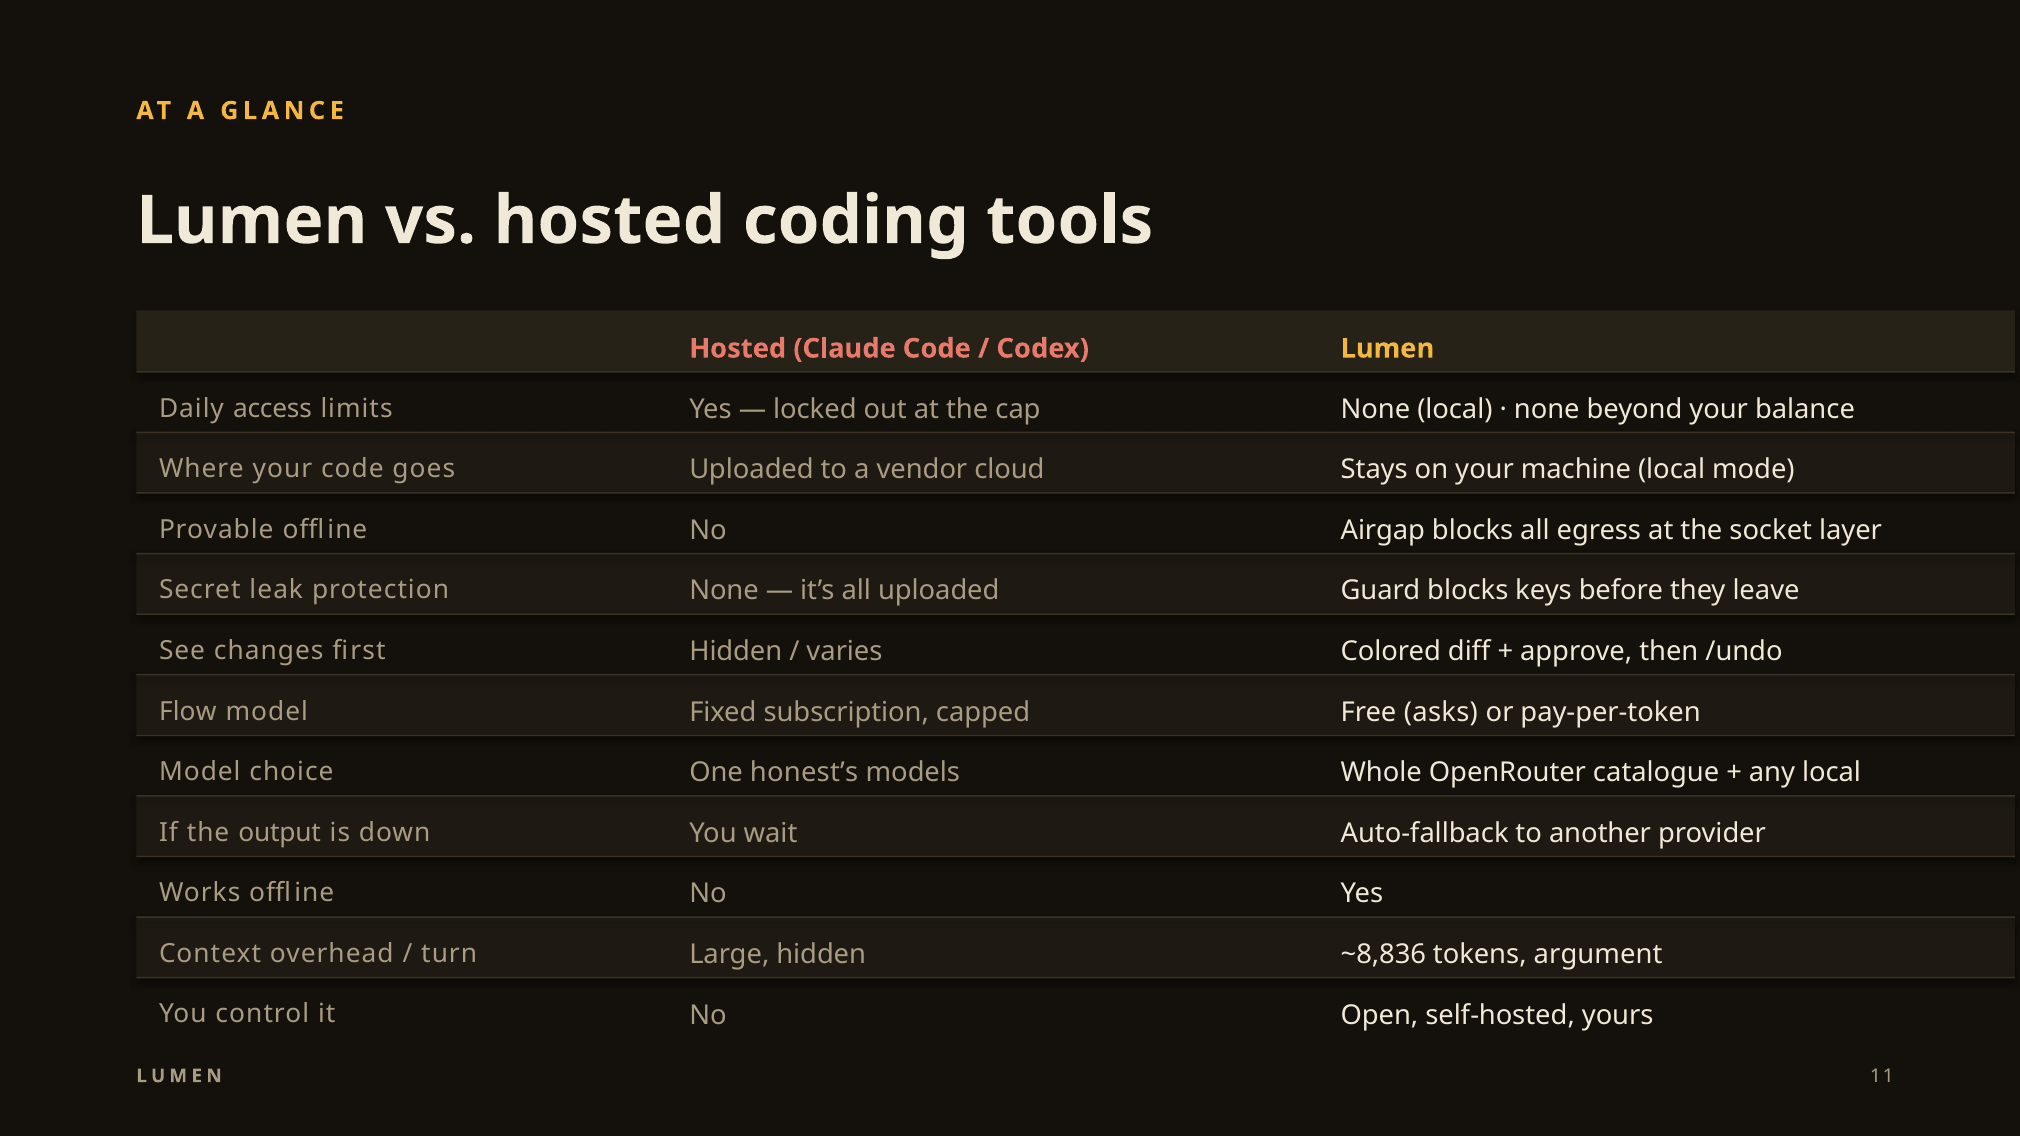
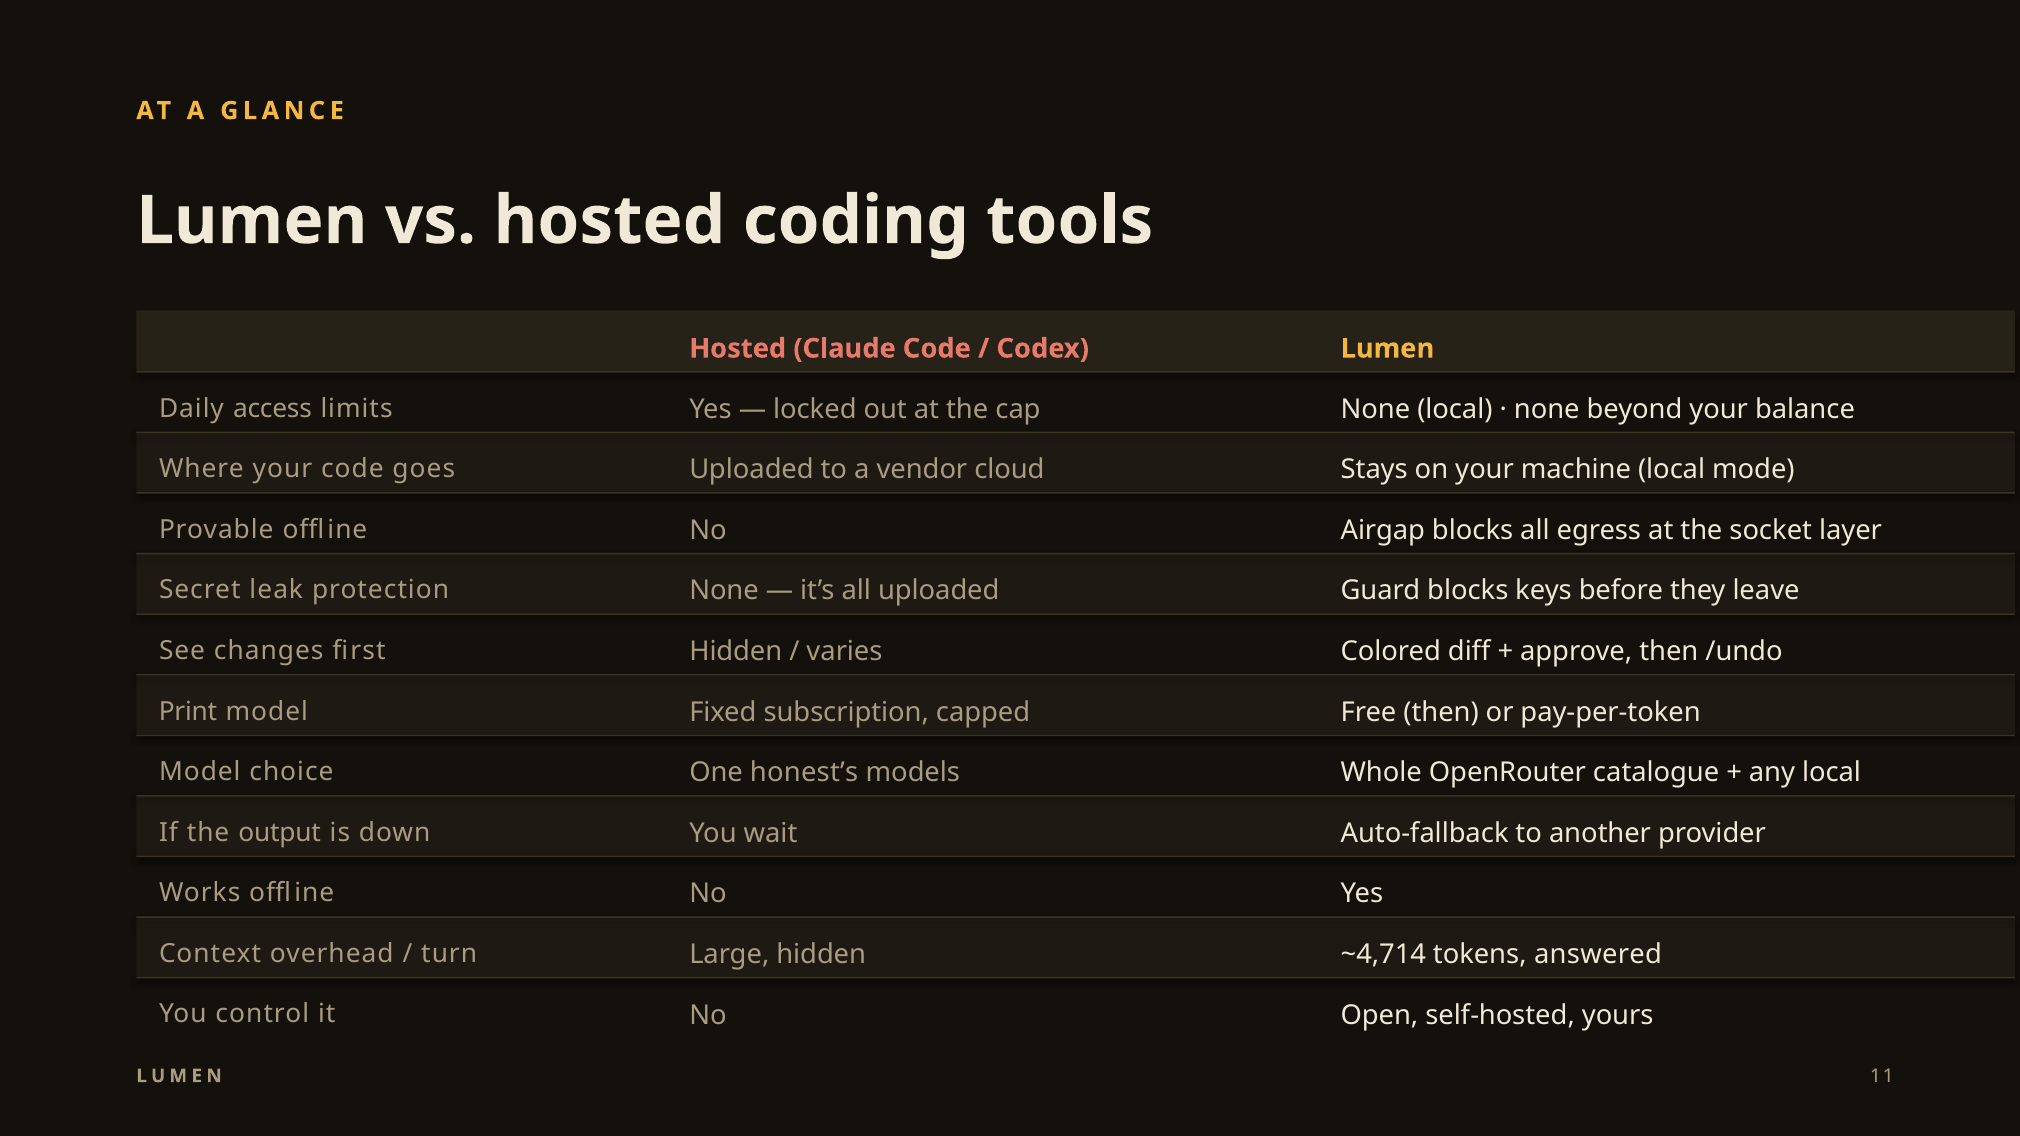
Flow: Flow -> Print (188, 711)
Free asks: asks -> then (1441, 712)
~8,836: ~8,836 -> ~4,714 (1383, 955)
argument: argument -> answered (1598, 955)
